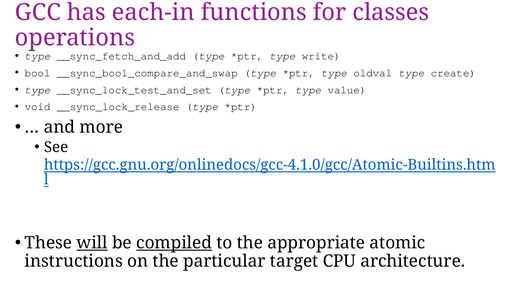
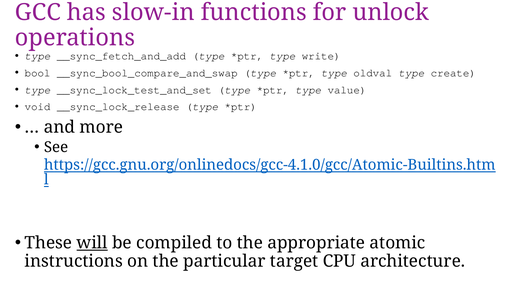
each-in: each-in -> slow-in (153, 12)
classes: classes -> unlock (391, 12)
compiled underline: present -> none (174, 243)
